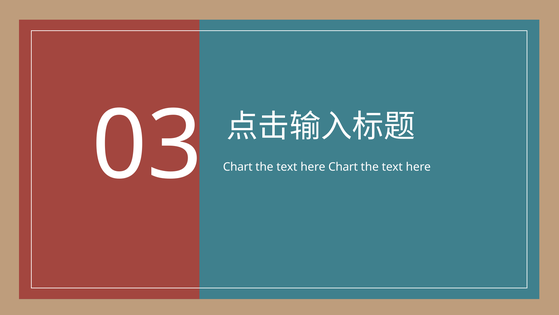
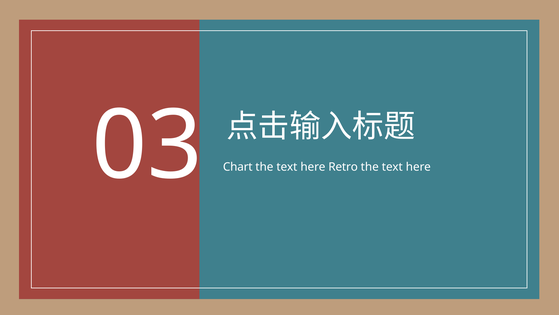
here Chart: Chart -> Retro (343, 167)
